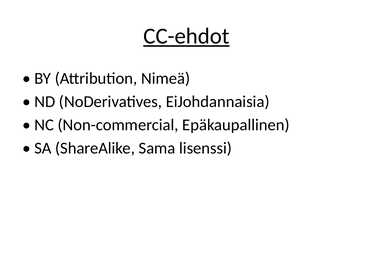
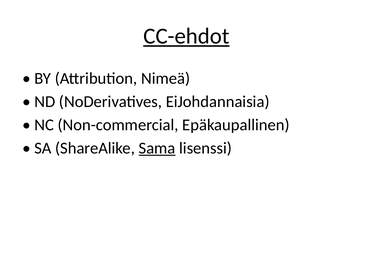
Sama underline: none -> present (157, 148)
